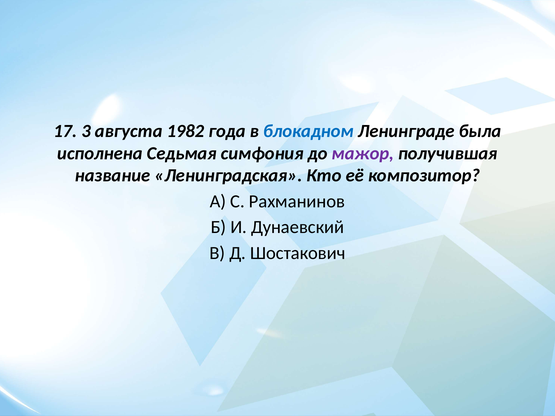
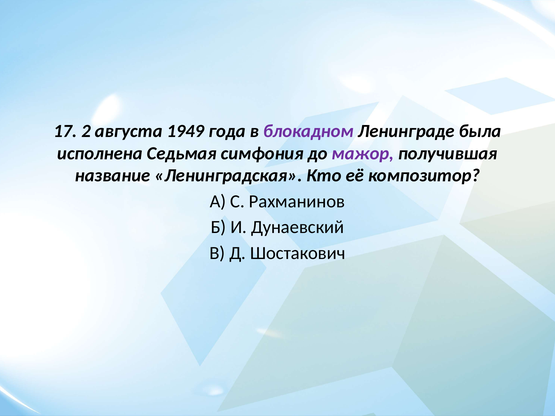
3: 3 -> 2 (86, 131)
1982: 1982 -> 1949 (185, 131)
блокадном colour: blue -> purple (308, 131)
